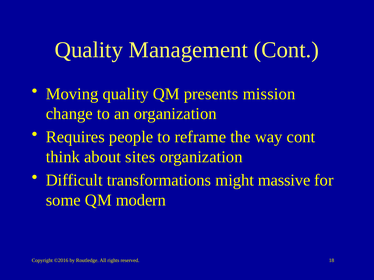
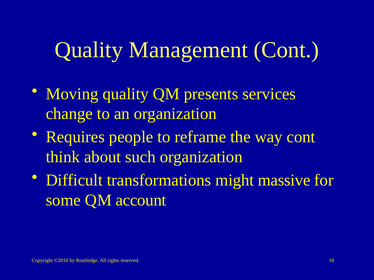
mission: mission -> services (269, 94)
sites: sites -> such (140, 157)
modern: modern -> account (141, 200)
